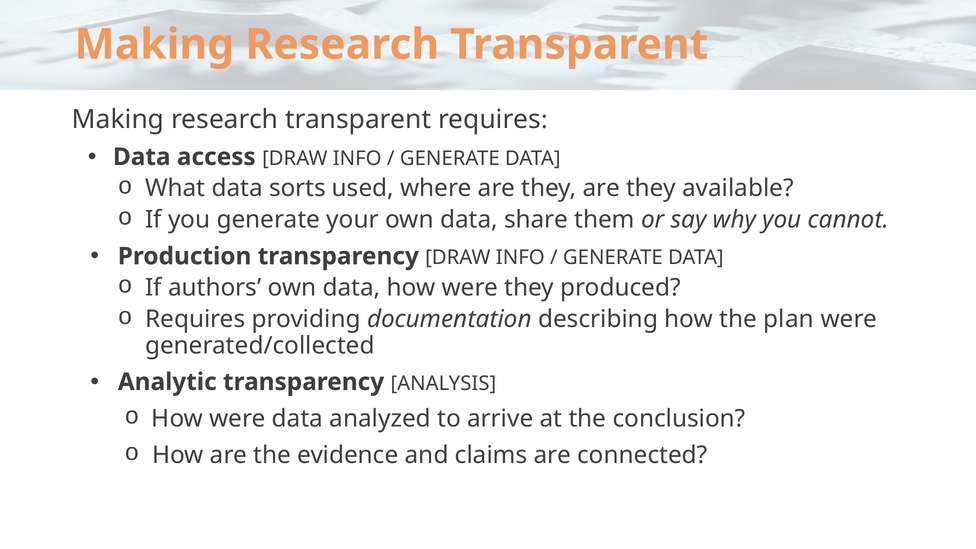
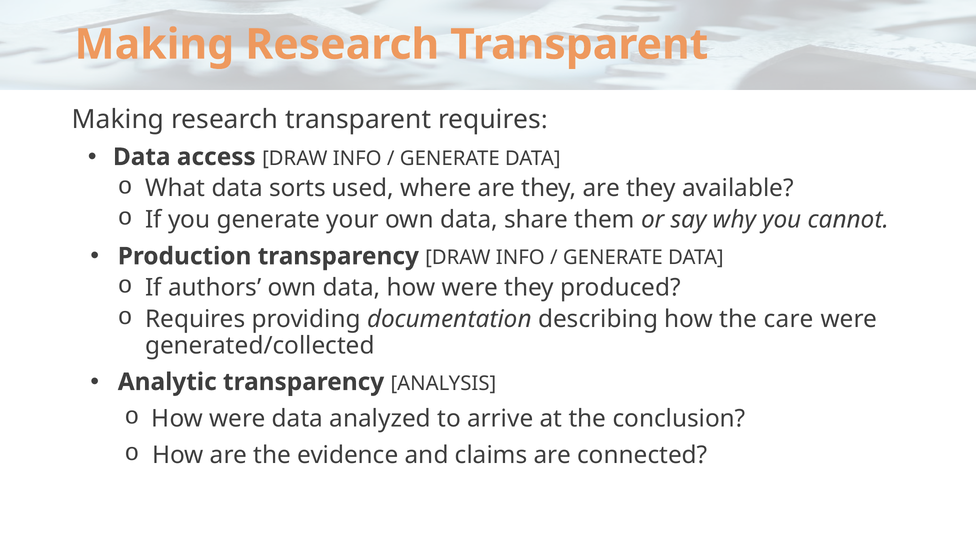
plan: plan -> care (789, 319)
